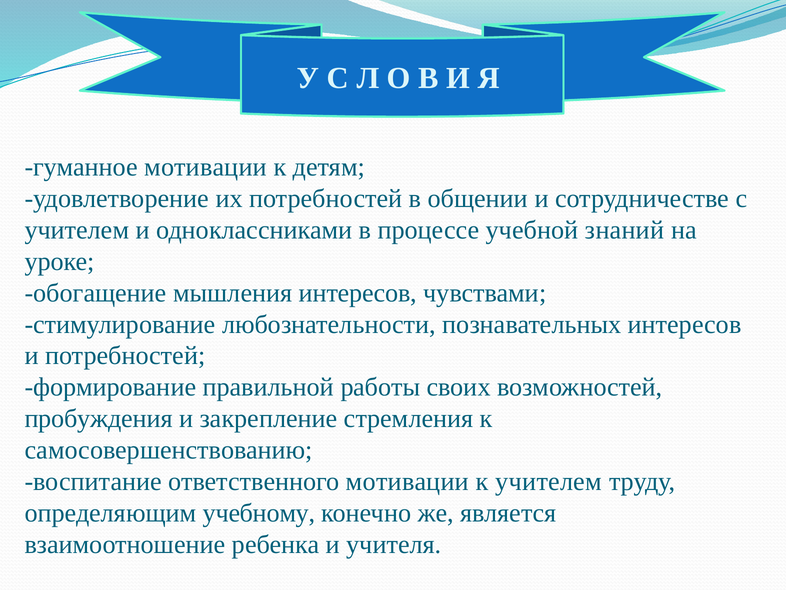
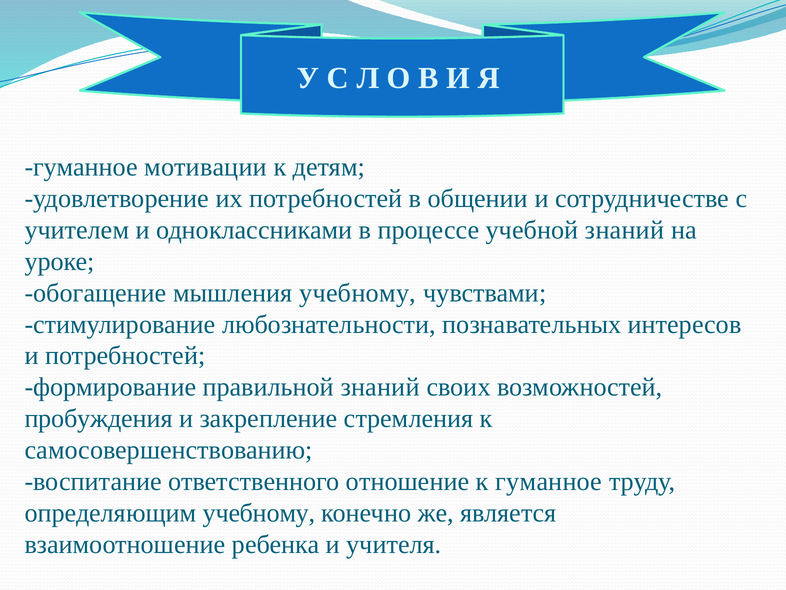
мышления интересов: интересов -> учебному (358, 293)
правильной работы: работы -> знаний (380, 387)
ответственного мотивации: мотивации -> отношение (408, 481)
к учителем: учителем -> гуманное (549, 481)
